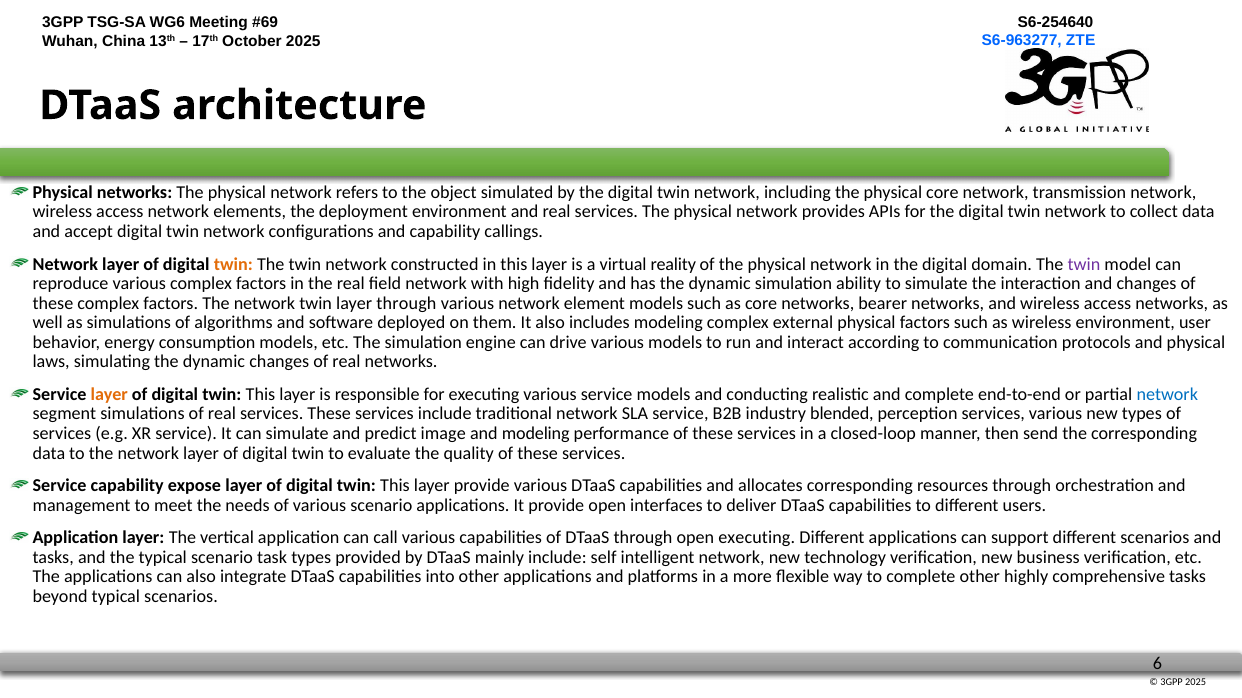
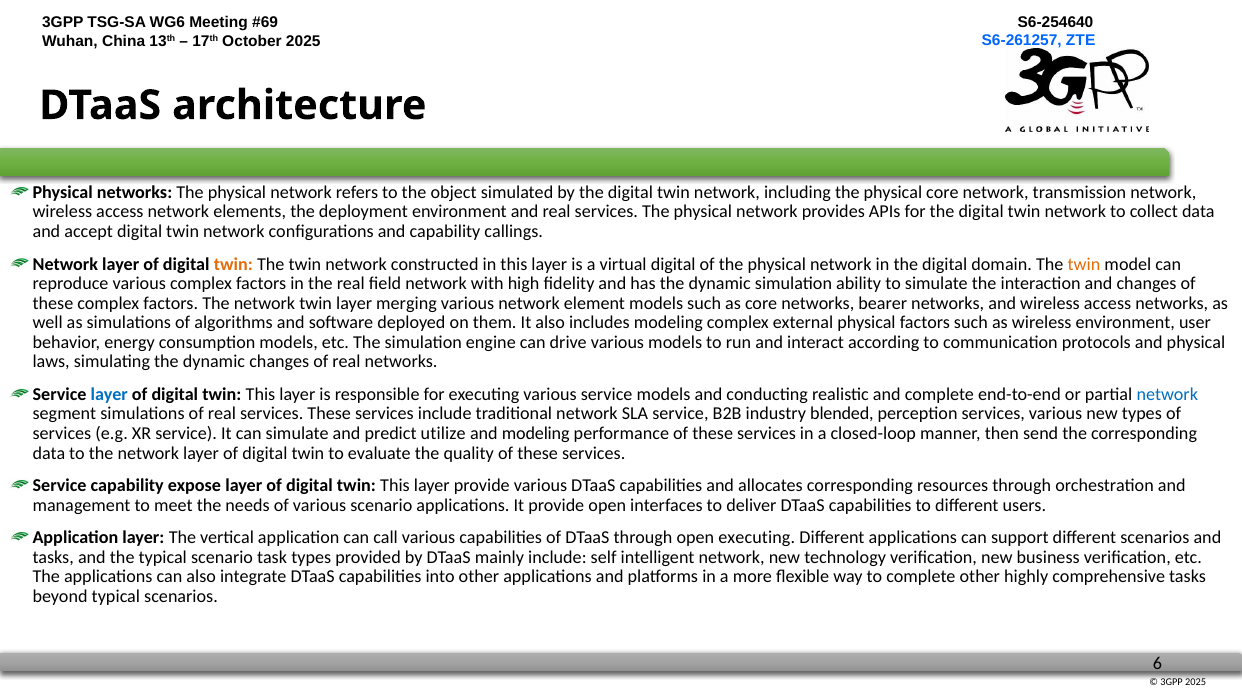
S6-963277: S6-963277 -> S6-261257 (1022, 40)
virtual reality: reality -> digital (673, 264)
twin colour: purple -> orange (1084, 264)
layer through: through -> merging (407, 303)
layer colour: orange -> blue (109, 395)
image: image -> utilize (443, 434)
